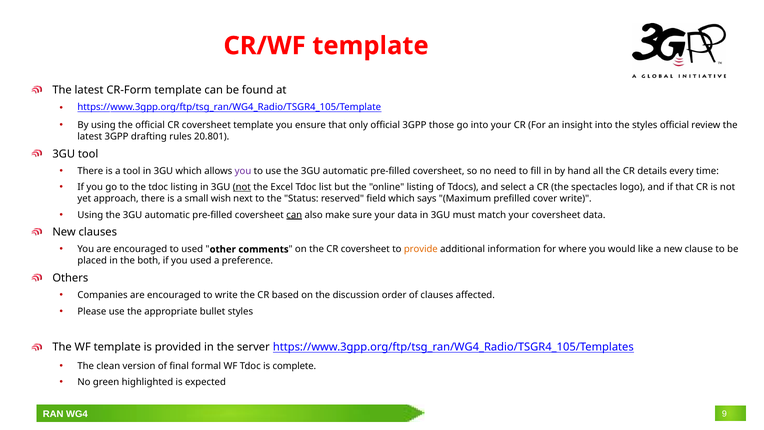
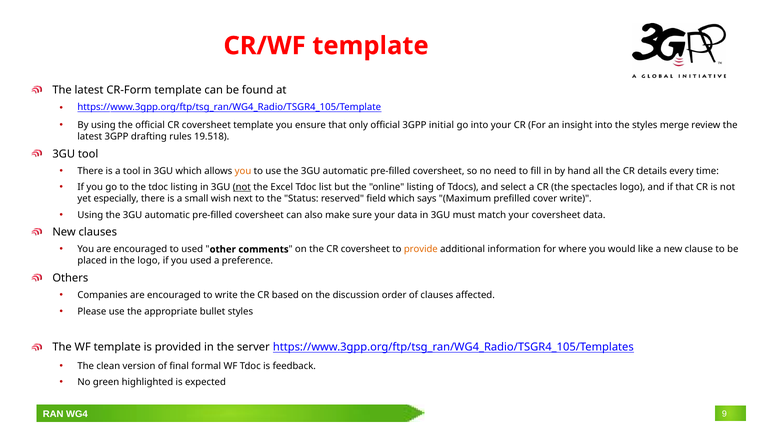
those: those -> initial (441, 125)
styles official: official -> merge (674, 125)
20.801: 20.801 -> 19.518 (212, 136)
you colour: purple -> orange (243, 171)
approach: approach -> especially (116, 199)
can underline: present -> none (294, 215)
the both: both -> logo (149, 261)
complete: complete -> feedback (294, 366)
